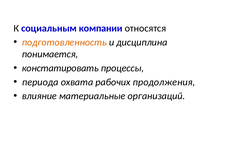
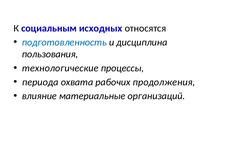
компании: компании -> исходных (101, 28)
подготовленность colour: orange -> blue (64, 42)
понимается: понимается -> пользования (50, 54)
констатировать: констатировать -> технологические (60, 68)
